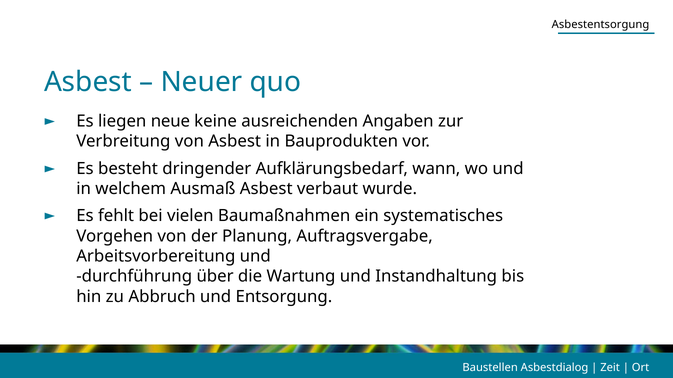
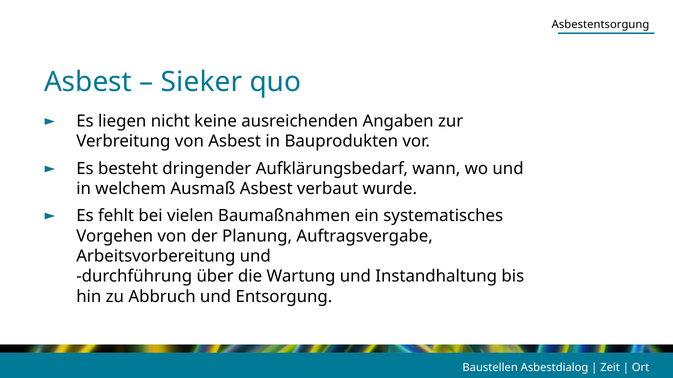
Neuer: Neuer -> Sieker (201, 82)
neue: neue -> nicht (170, 121)
